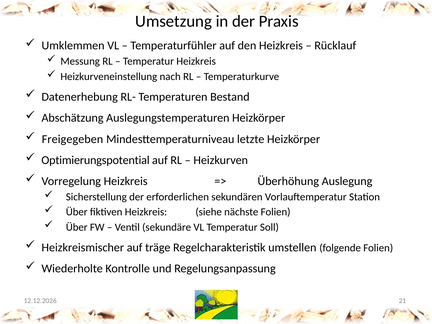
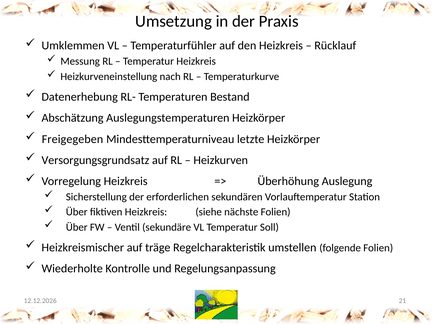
Optimierungspotential: Optimierungspotential -> Versorgungsgrundsatz (95, 160)
